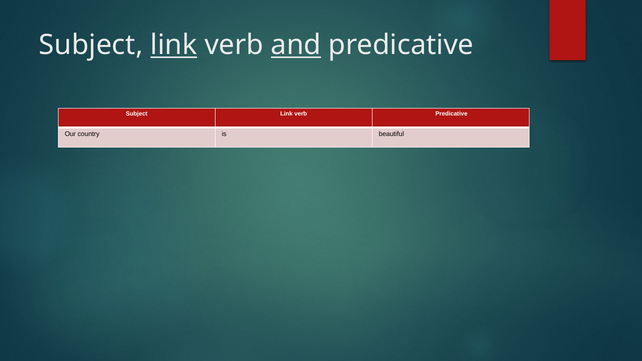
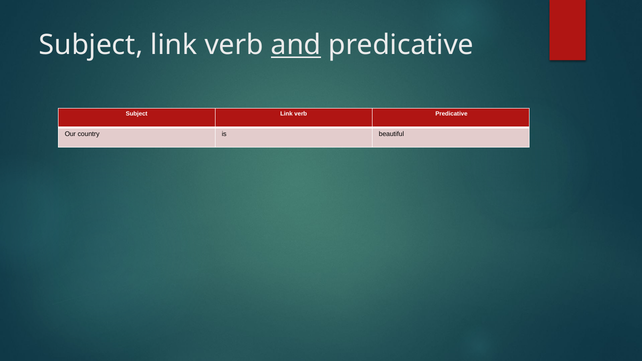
link underline: present -> none (174, 45)
